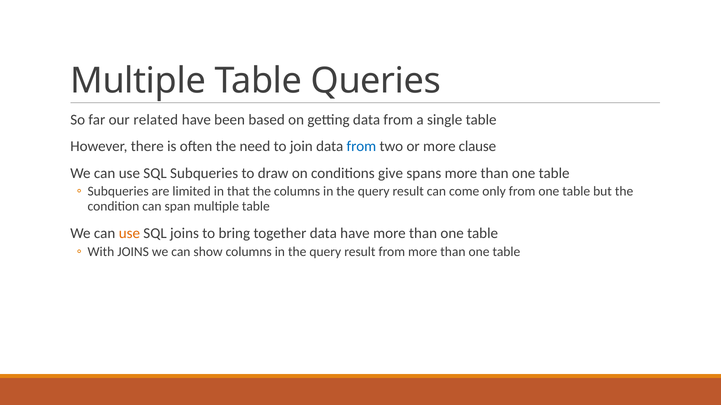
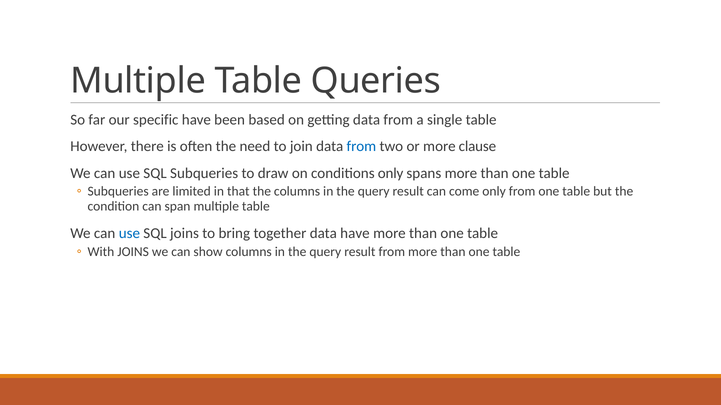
related: related -> specific (156, 120)
conditions give: give -> only (391, 173)
use colour: orange -> blue (129, 234)
